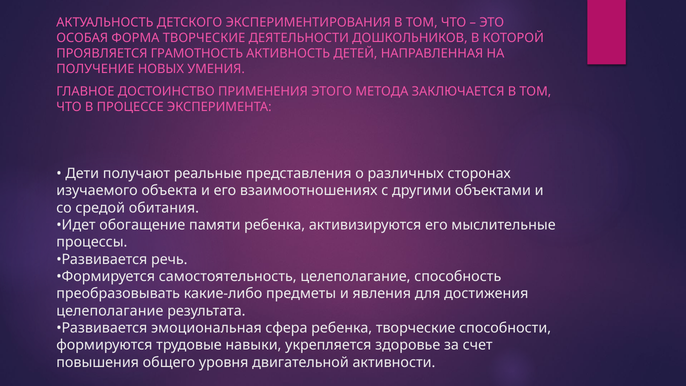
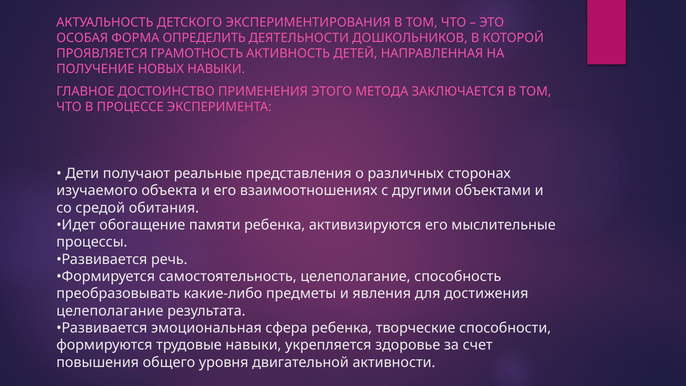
ФОРМА ТВОРЧЕСКИЕ: ТВОРЧЕСКИЕ -> ОПРЕДЕЛИТЬ (204, 38)
НОВЫХ УМЕНИЯ: УМЕНИЯ -> НАВЫКИ (216, 69)
